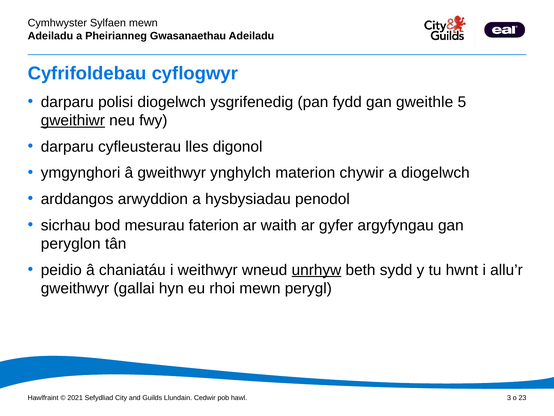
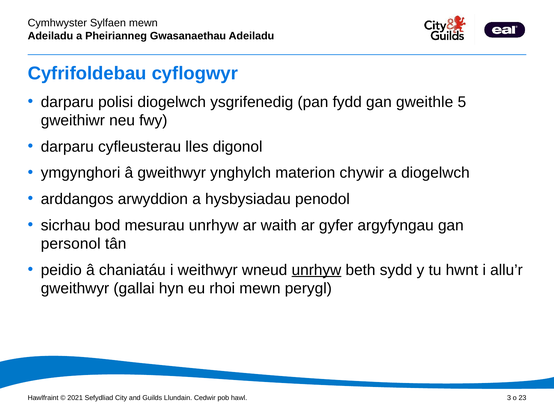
gweithiwr underline: present -> none (73, 120)
mesurau faterion: faterion -> unrhyw (214, 225)
peryglon: peryglon -> personol (71, 243)
